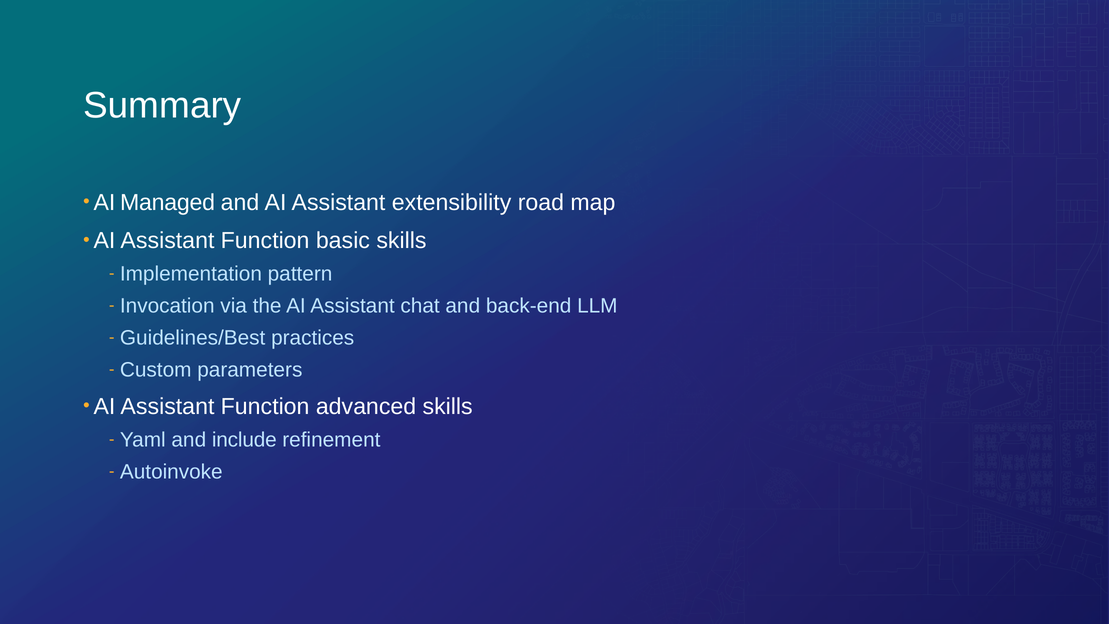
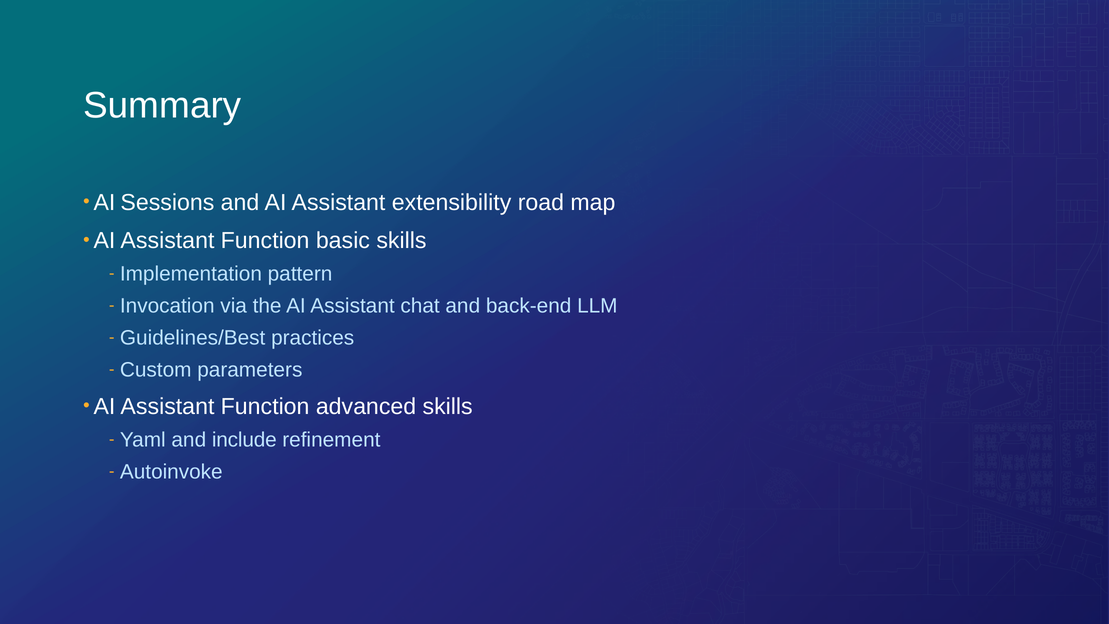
Managed: Managed -> Sessions (167, 203)
